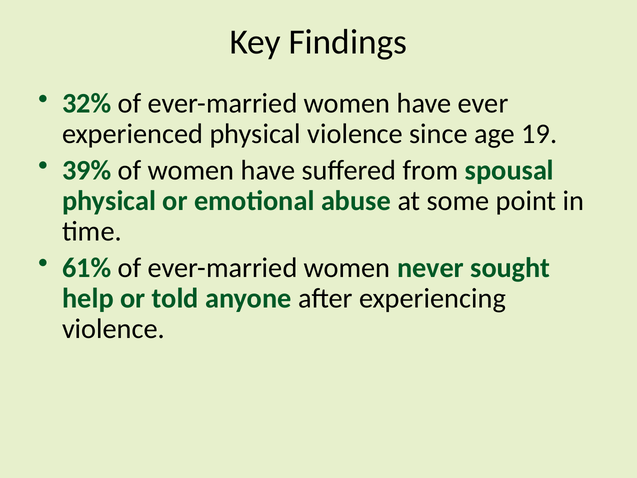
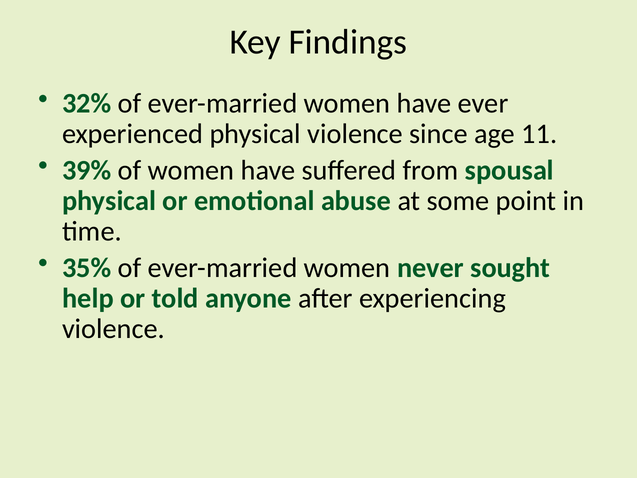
19: 19 -> 11 (539, 134)
61%: 61% -> 35% (87, 268)
